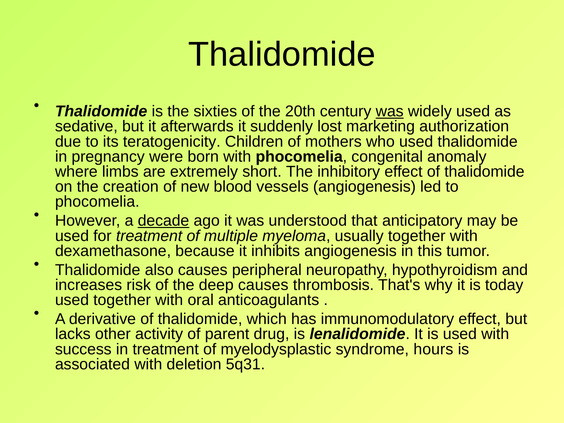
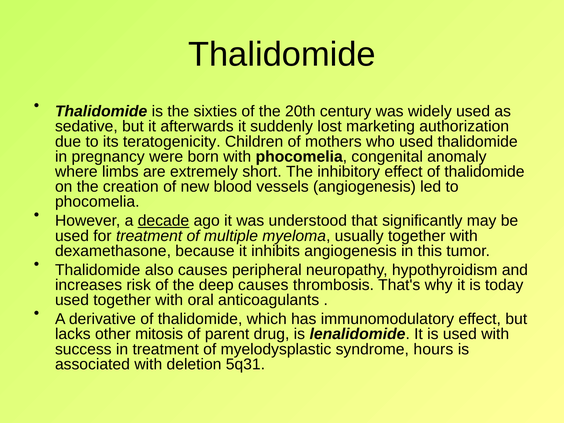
was underline: present -> none (390, 111)
anticipatory: anticipatory -> significantly (422, 221)
activity: activity -> mitosis (159, 334)
